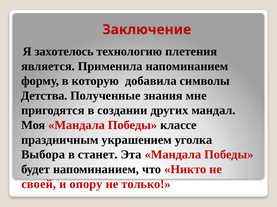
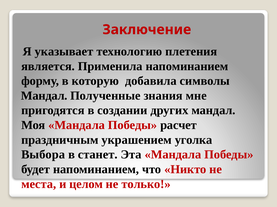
захотелось: захотелось -> указывает (64, 52)
Детства: Детства -> Мандал (44, 96)
классе: классе -> расчет (178, 126)
своей: своей -> места (39, 185)
опору: опору -> целом (86, 185)
